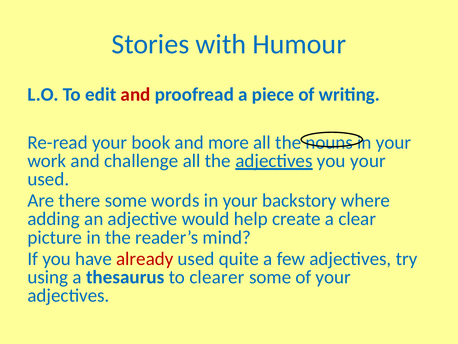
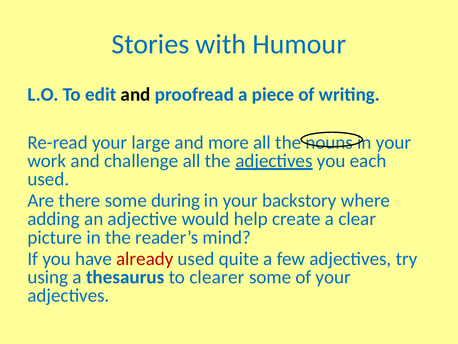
and colour: red -> black (136, 94)
book: book -> large (151, 142)
you your: your -> each (368, 160)
words: words -> during (176, 200)
